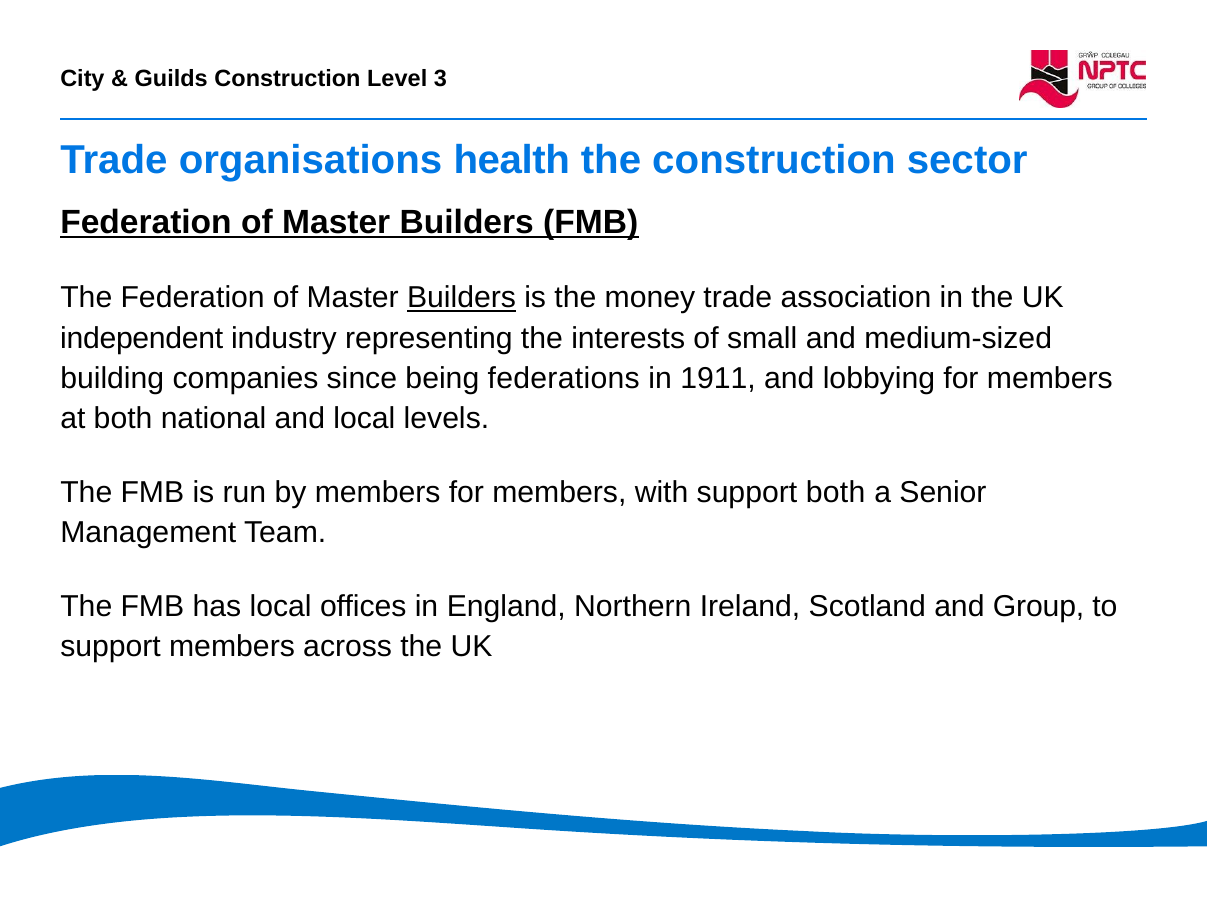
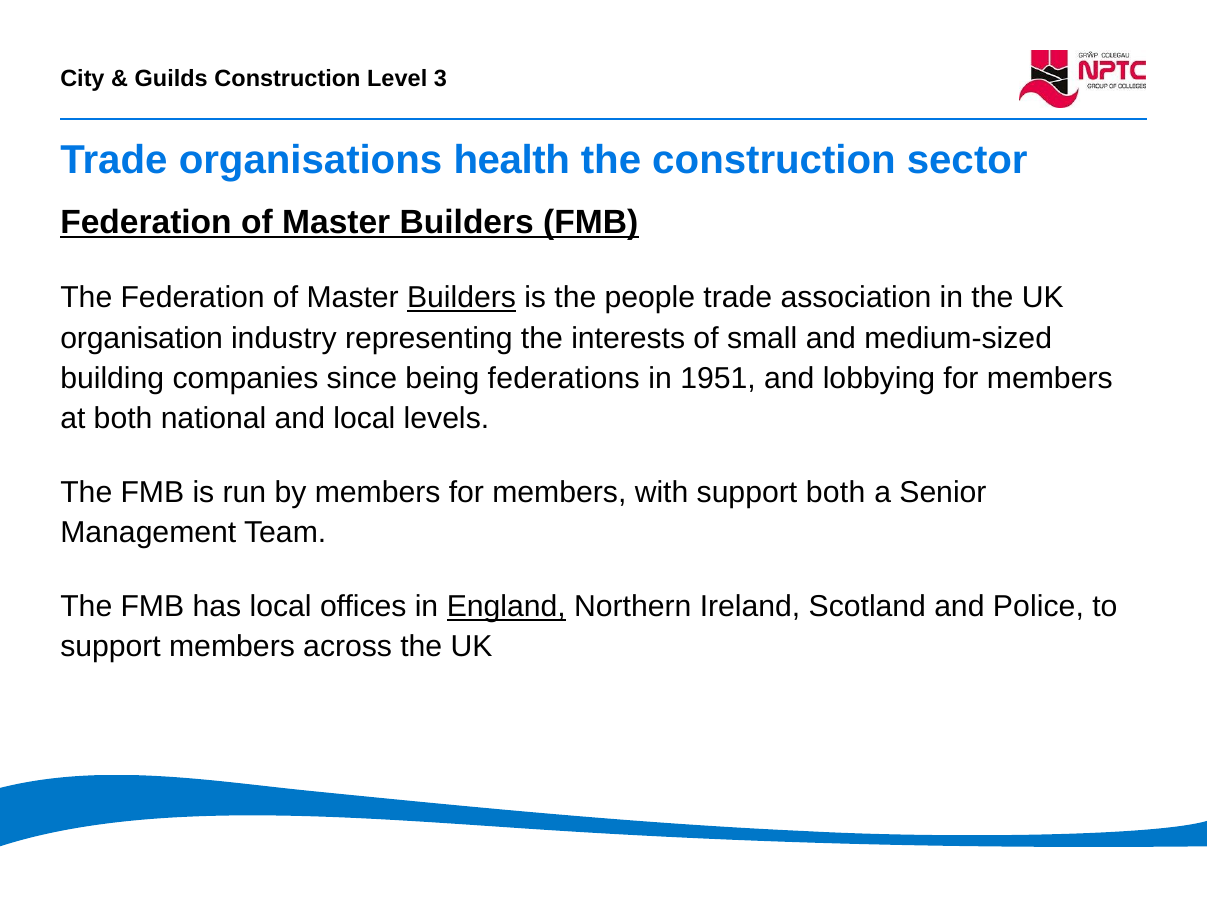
money: money -> people (650, 298)
independent: independent -> organisation (142, 338)
1911: 1911 -> 1951 (718, 378)
England underline: none -> present (506, 606)
Group: Group -> Police (1038, 606)
